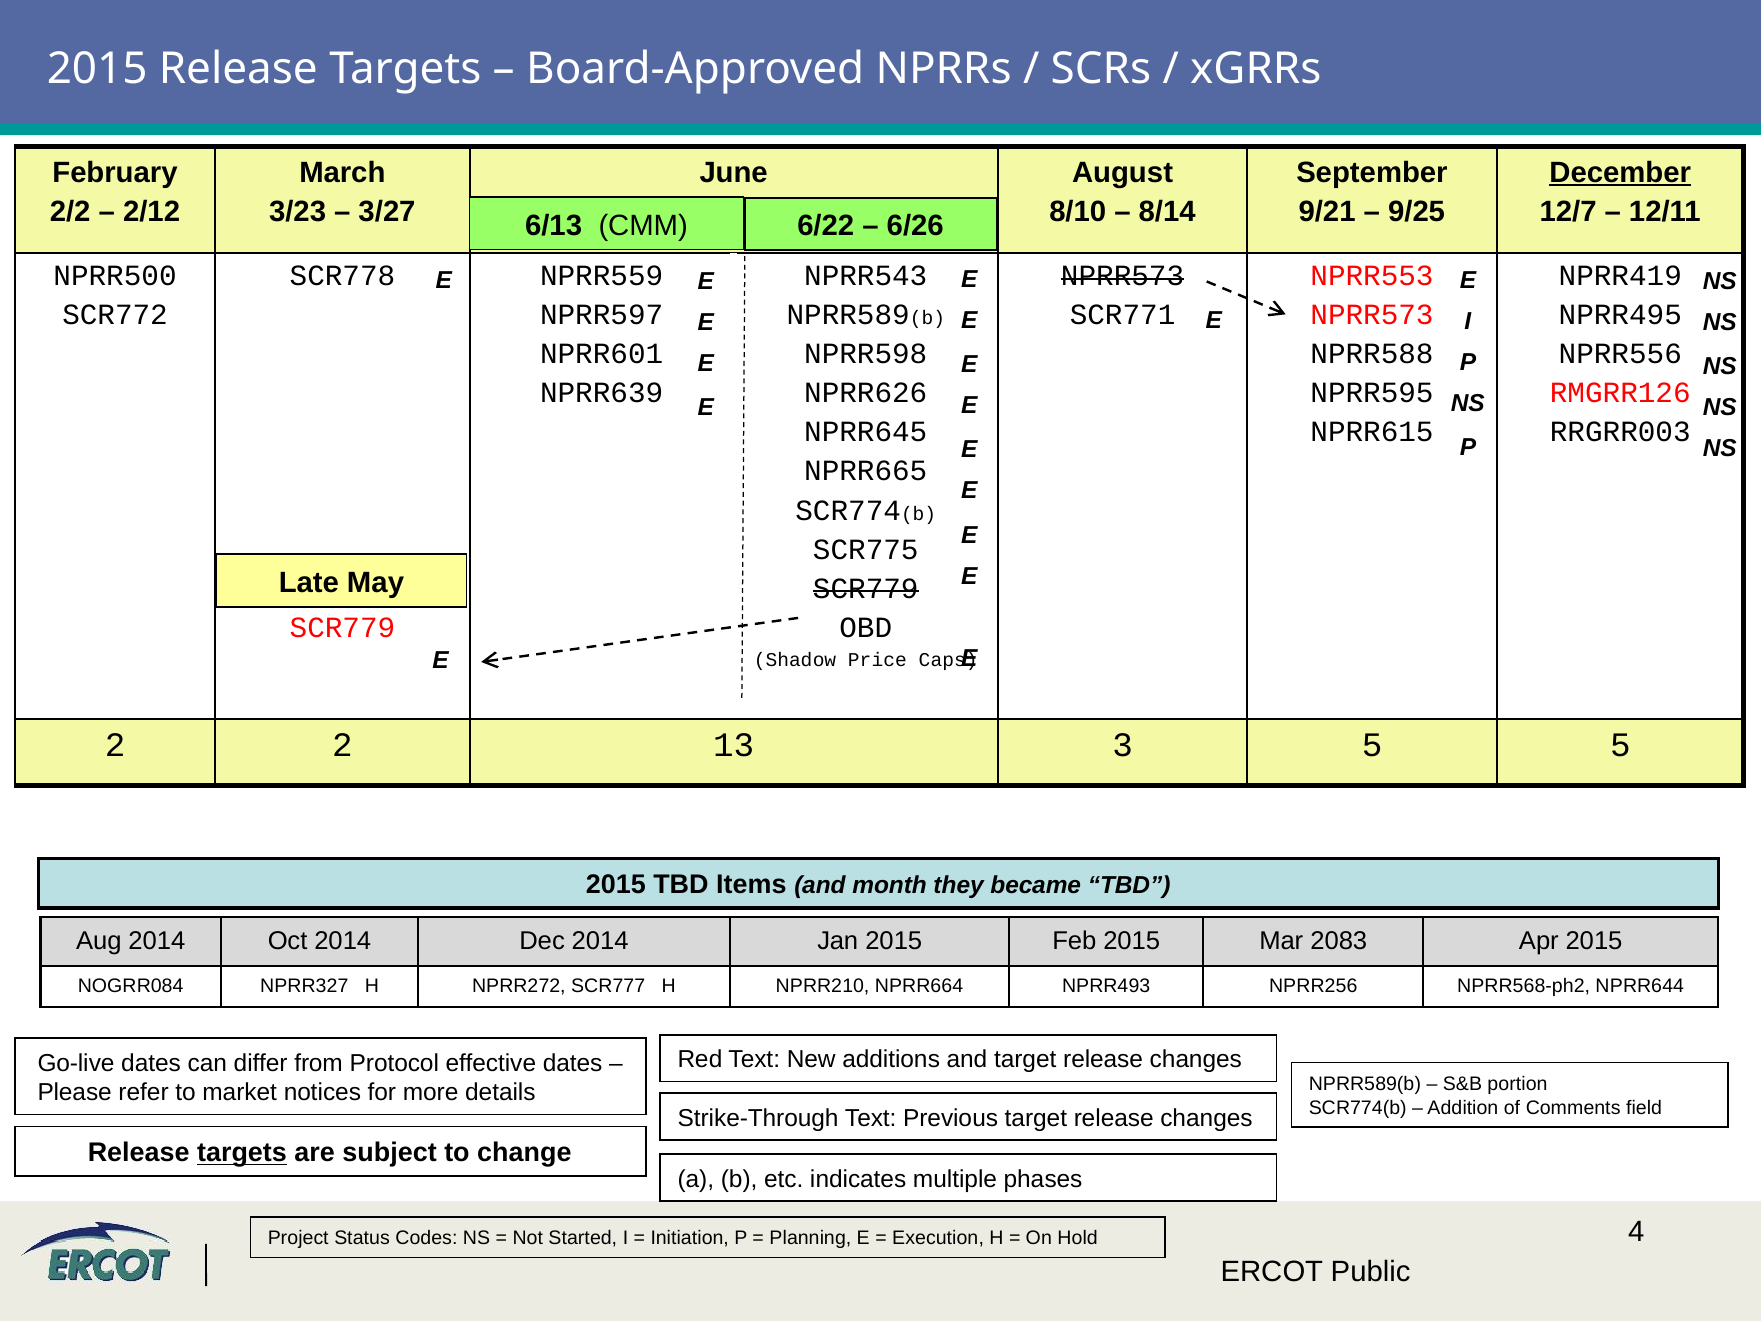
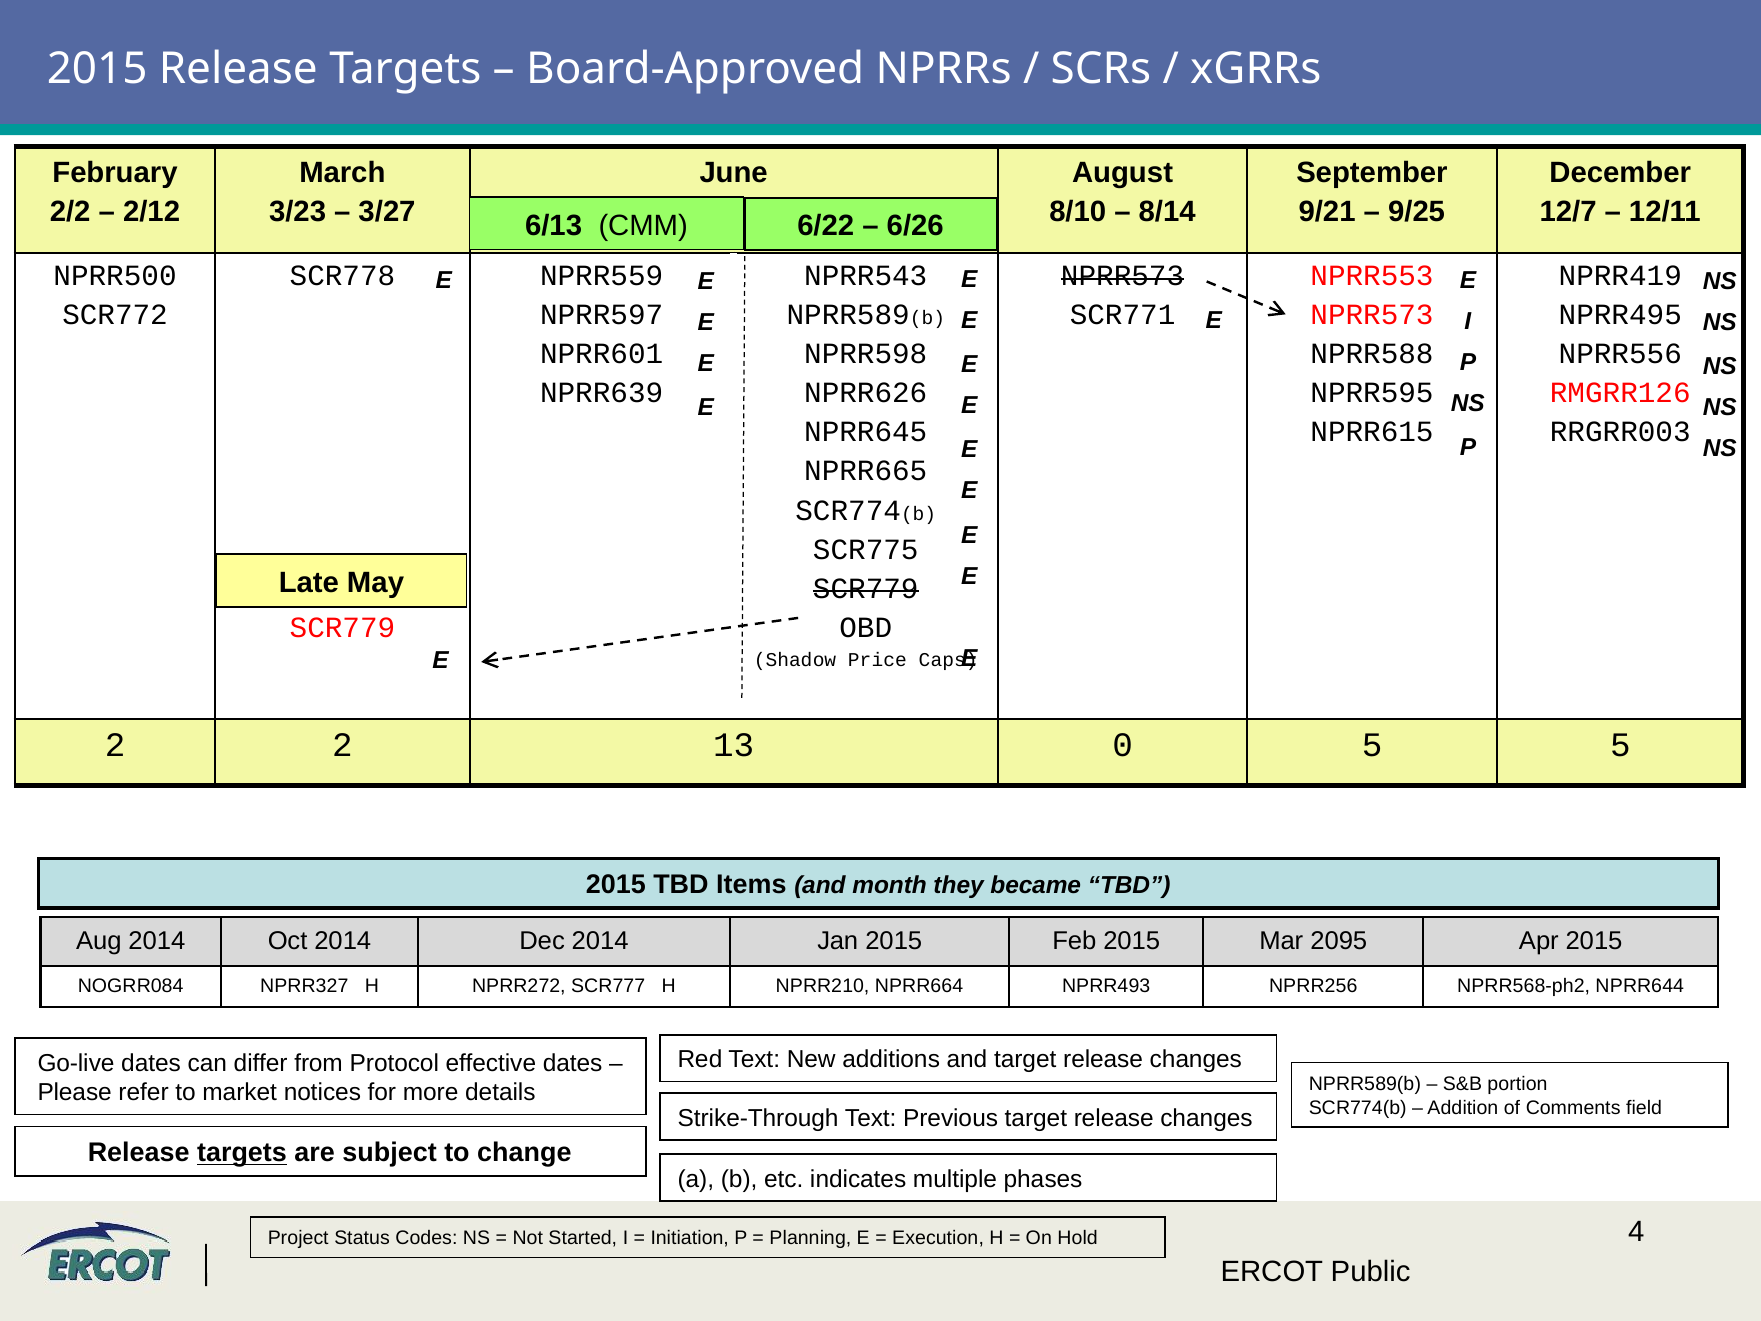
December underline: present -> none (1620, 173)
3: 3 -> 0 (1123, 745)
2083: 2083 -> 2095 (1339, 940)
